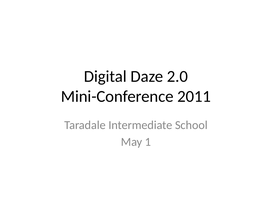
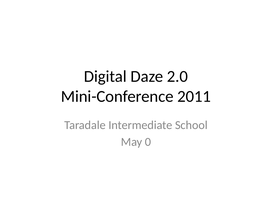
1: 1 -> 0 (148, 142)
